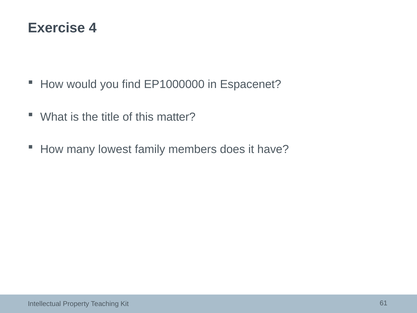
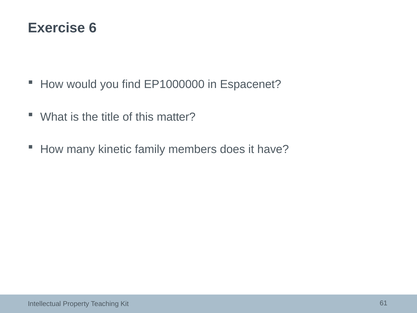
4: 4 -> 6 (93, 28)
lowest: lowest -> kinetic (115, 149)
